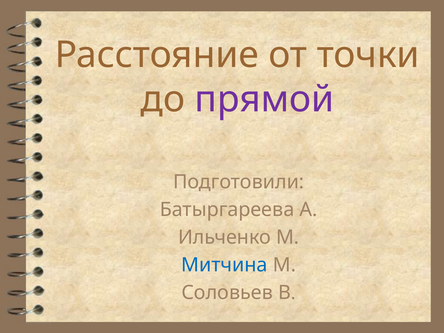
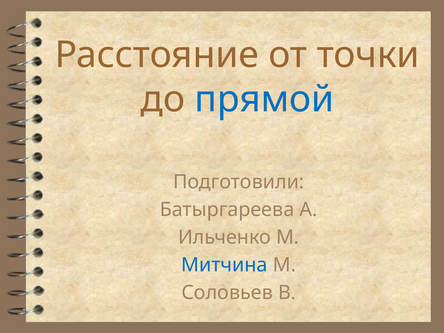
прямой colour: purple -> blue (264, 99)
